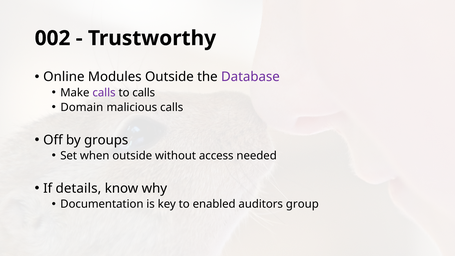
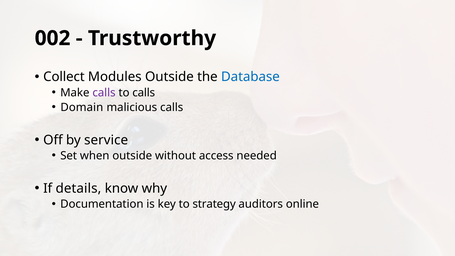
Online: Online -> Collect (64, 77)
Database colour: purple -> blue (250, 77)
groups: groups -> service (106, 140)
enabled: enabled -> strategy (214, 204)
group: group -> online (302, 204)
